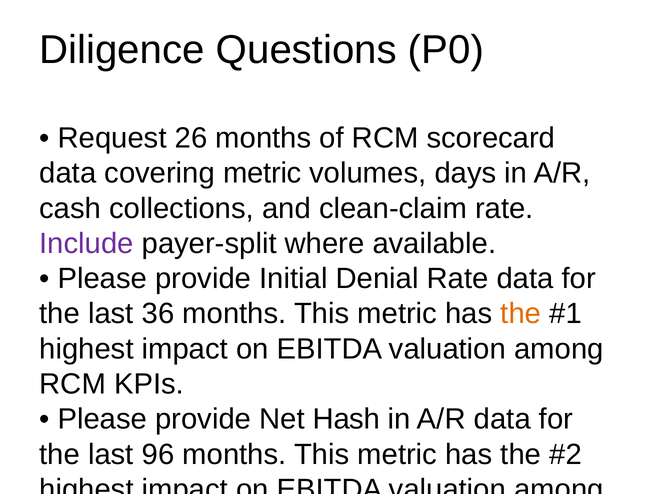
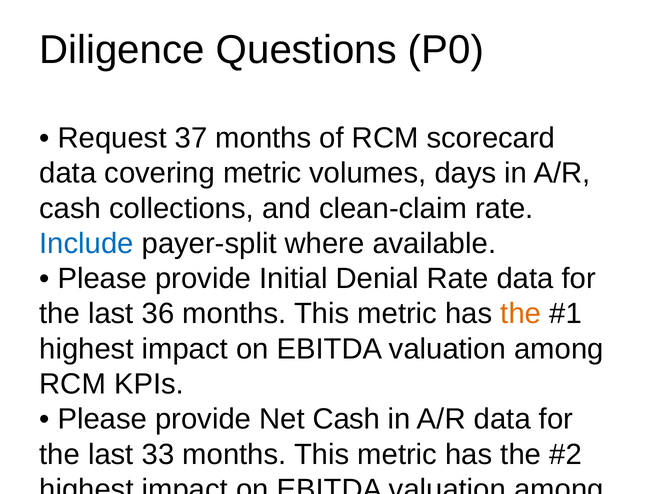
26: 26 -> 37 (191, 138)
Include colour: purple -> blue (87, 243)
Net Hash: Hash -> Cash (346, 419)
96: 96 -> 33 (158, 454)
